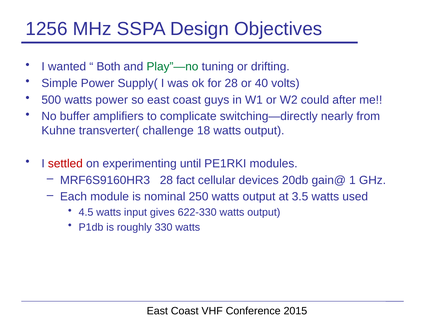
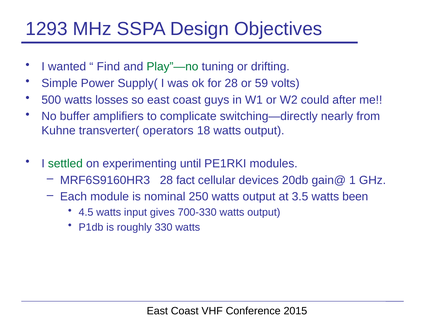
1256: 1256 -> 1293 (47, 29)
Both: Both -> Find (108, 67)
40: 40 -> 59 (261, 83)
watts power: power -> losses (112, 100)
challenge: challenge -> operators (168, 130)
settled colour: red -> green (65, 164)
used: used -> been (355, 197)
622-330: 622-330 -> 700-330 (197, 212)
